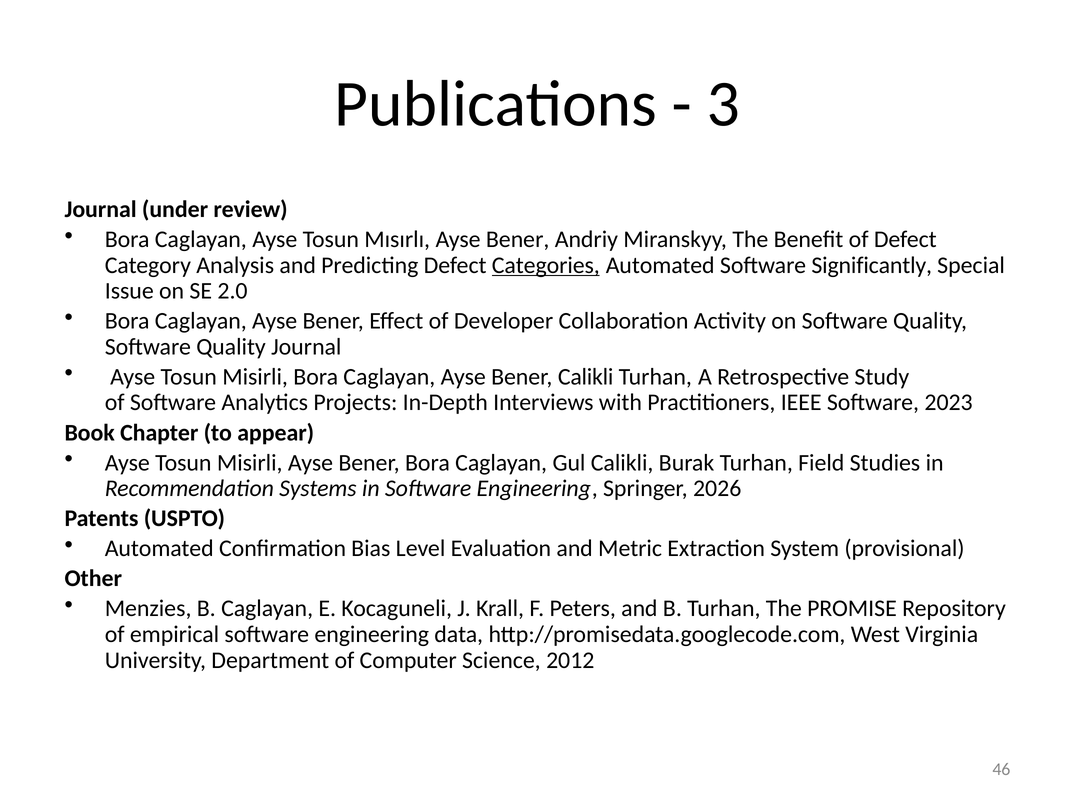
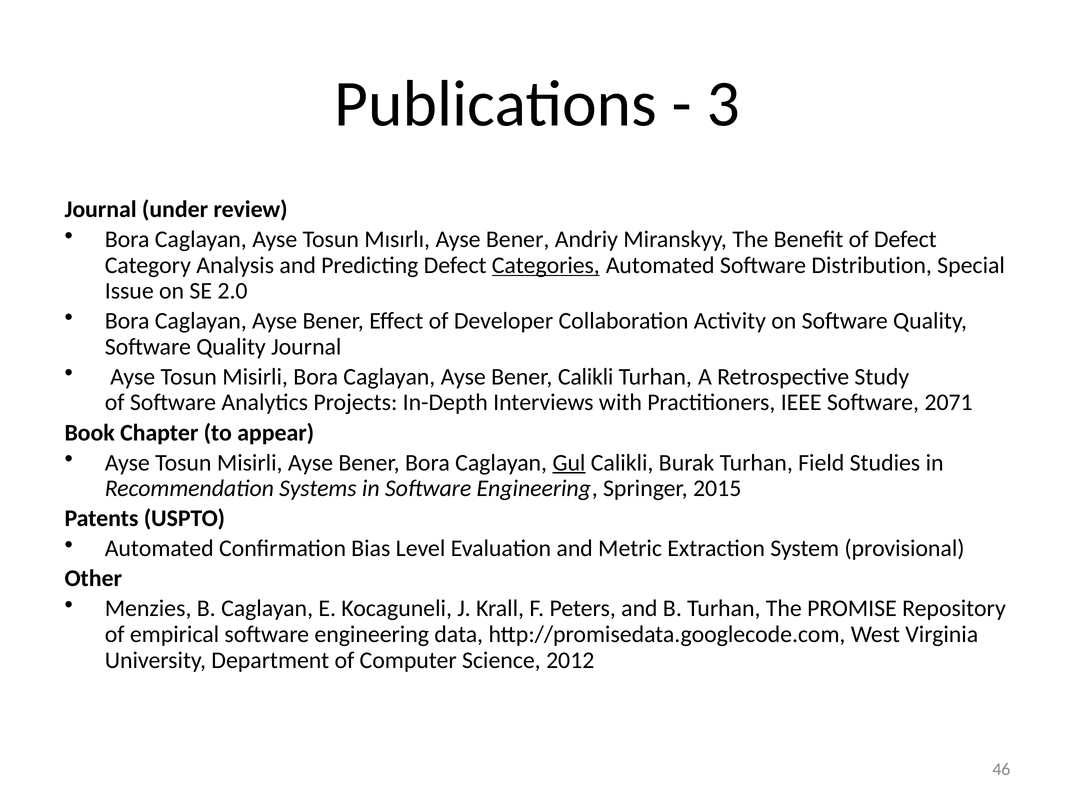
Significantly: Significantly -> Distribution (872, 265)
2023: 2023 -> 2071 (949, 403)
Gul underline: none -> present (569, 463)
2026: 2026 -> 2015 (717, 489)
